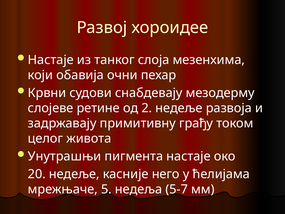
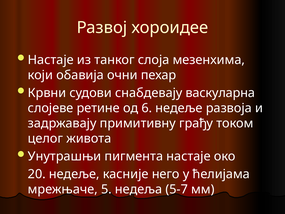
мезодерму: мезодерму -> васкуларна (220, 93)
2: 2 -> 6 (147, 108)
